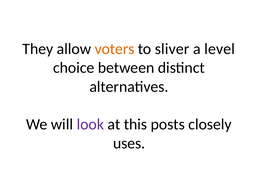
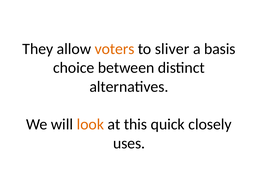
level: level -> basis (220, 49)
look colour: purple -> orange (90, 125)
posts: posts -> quick (168, 125)
